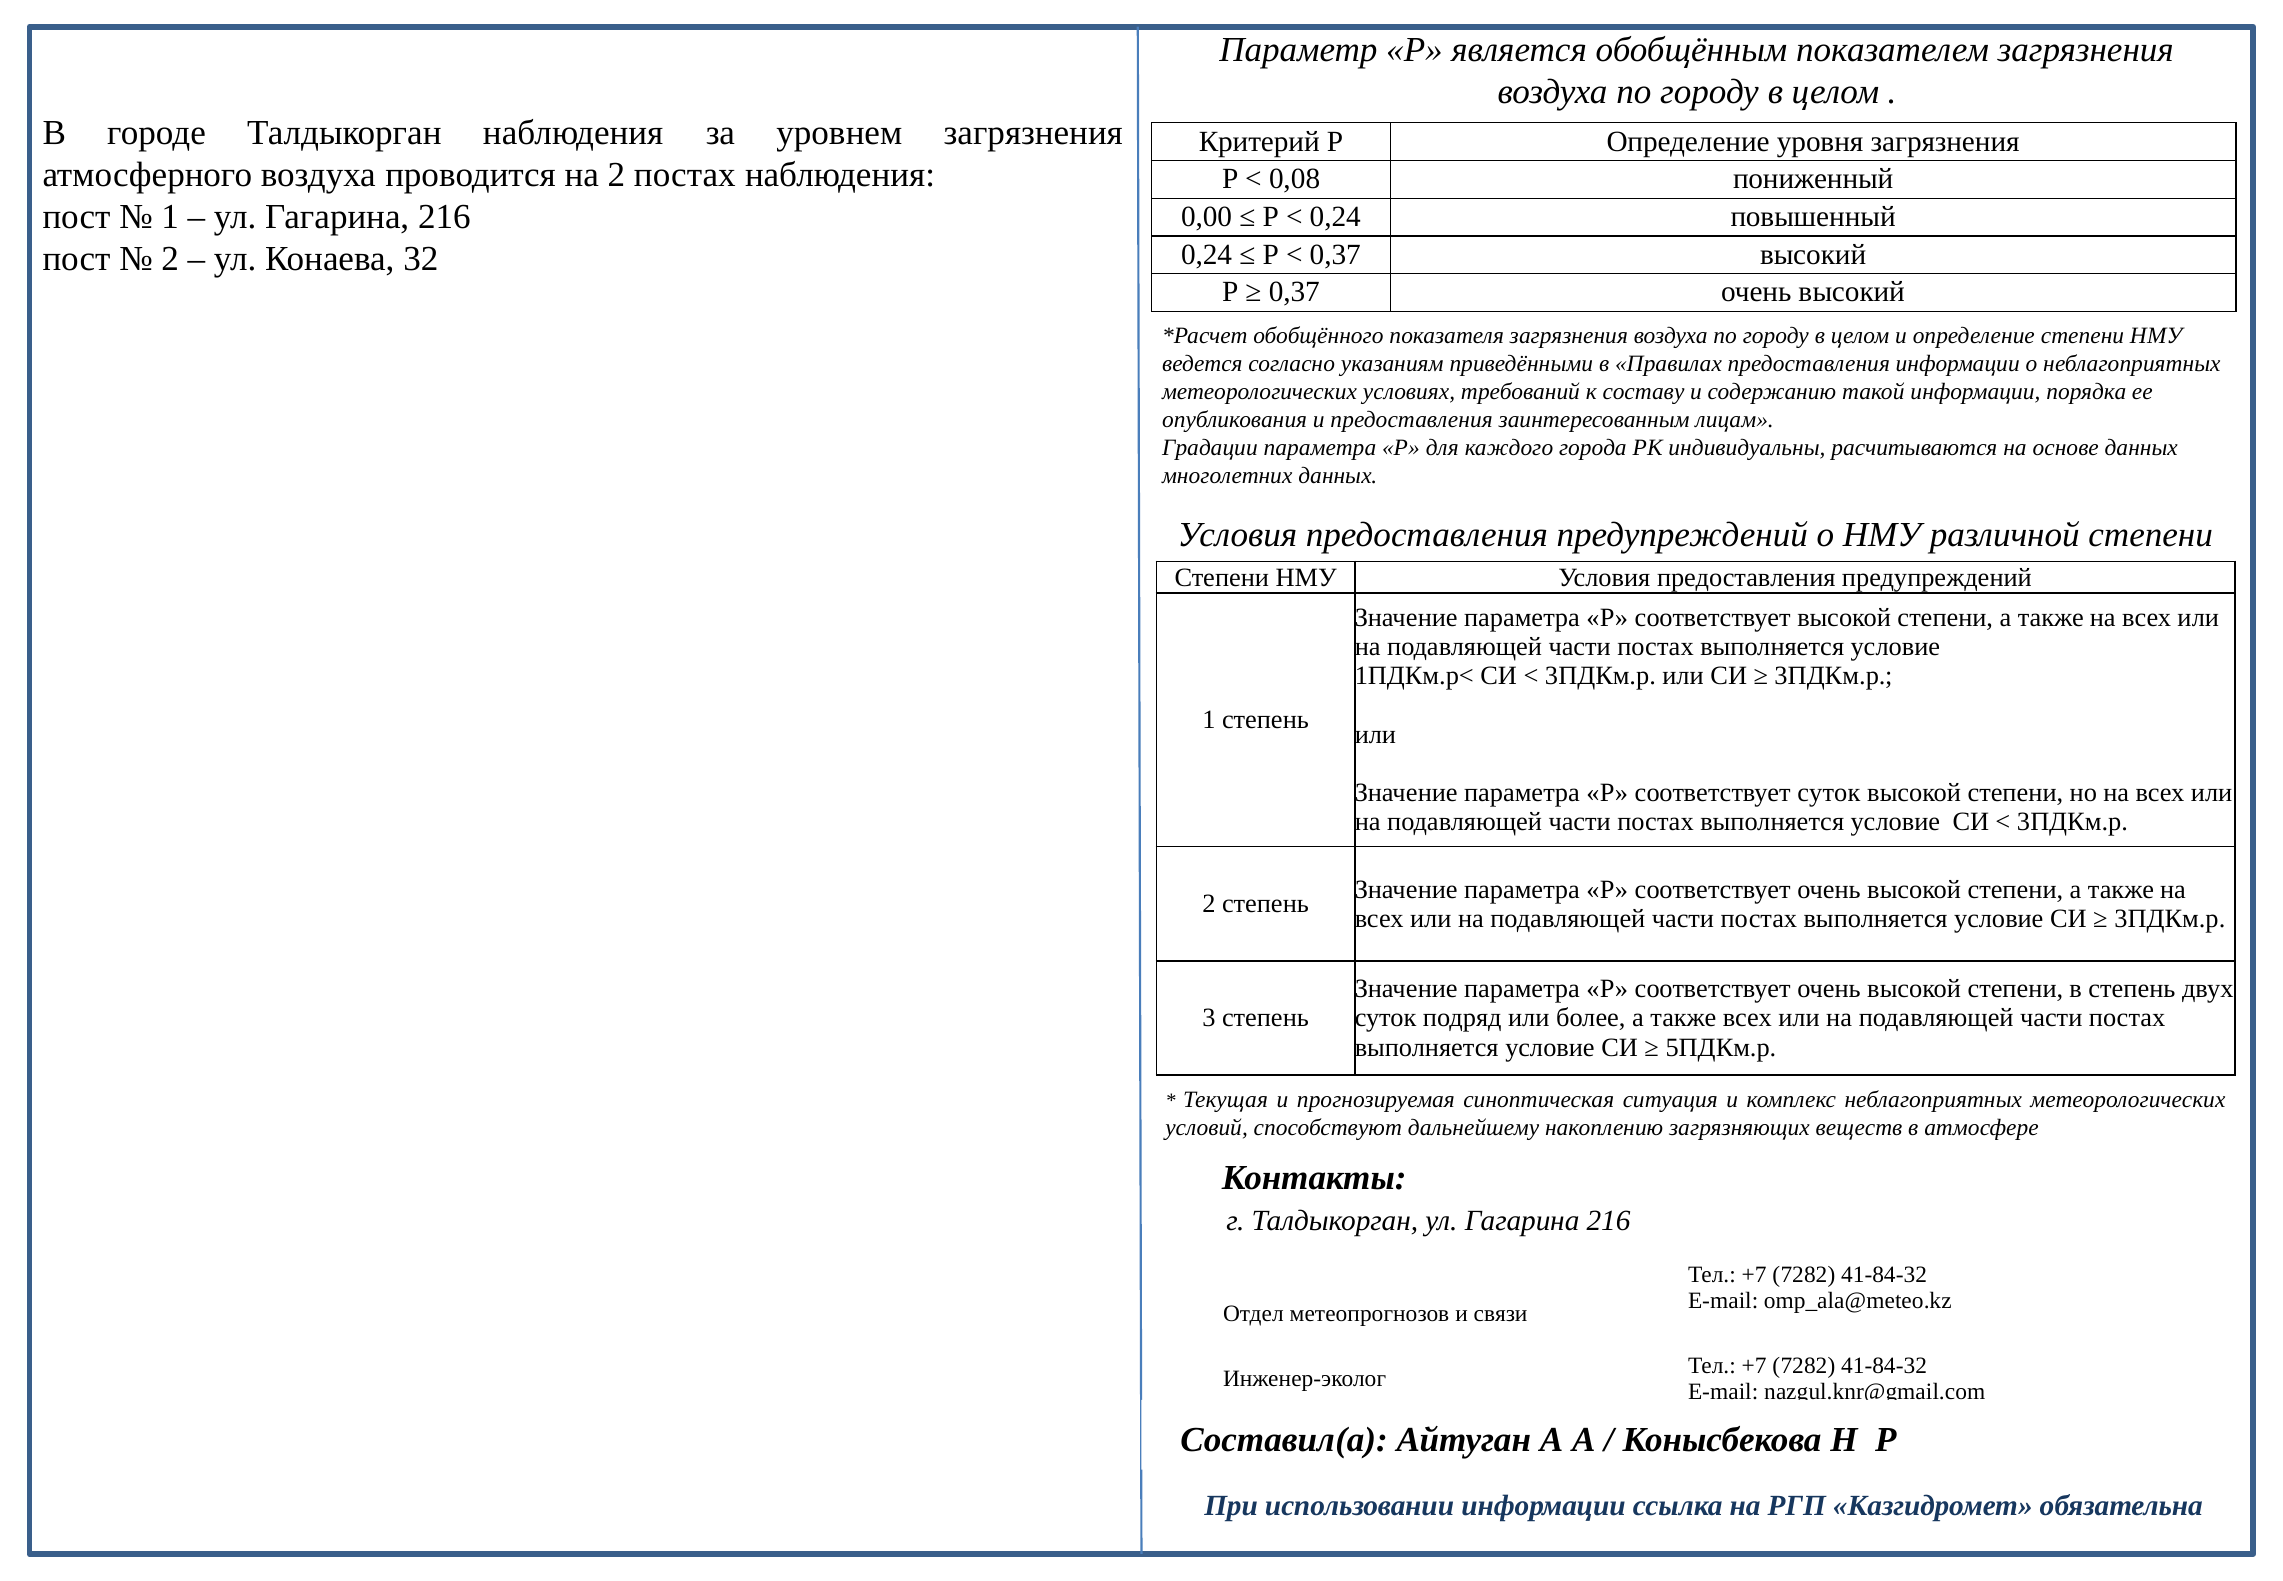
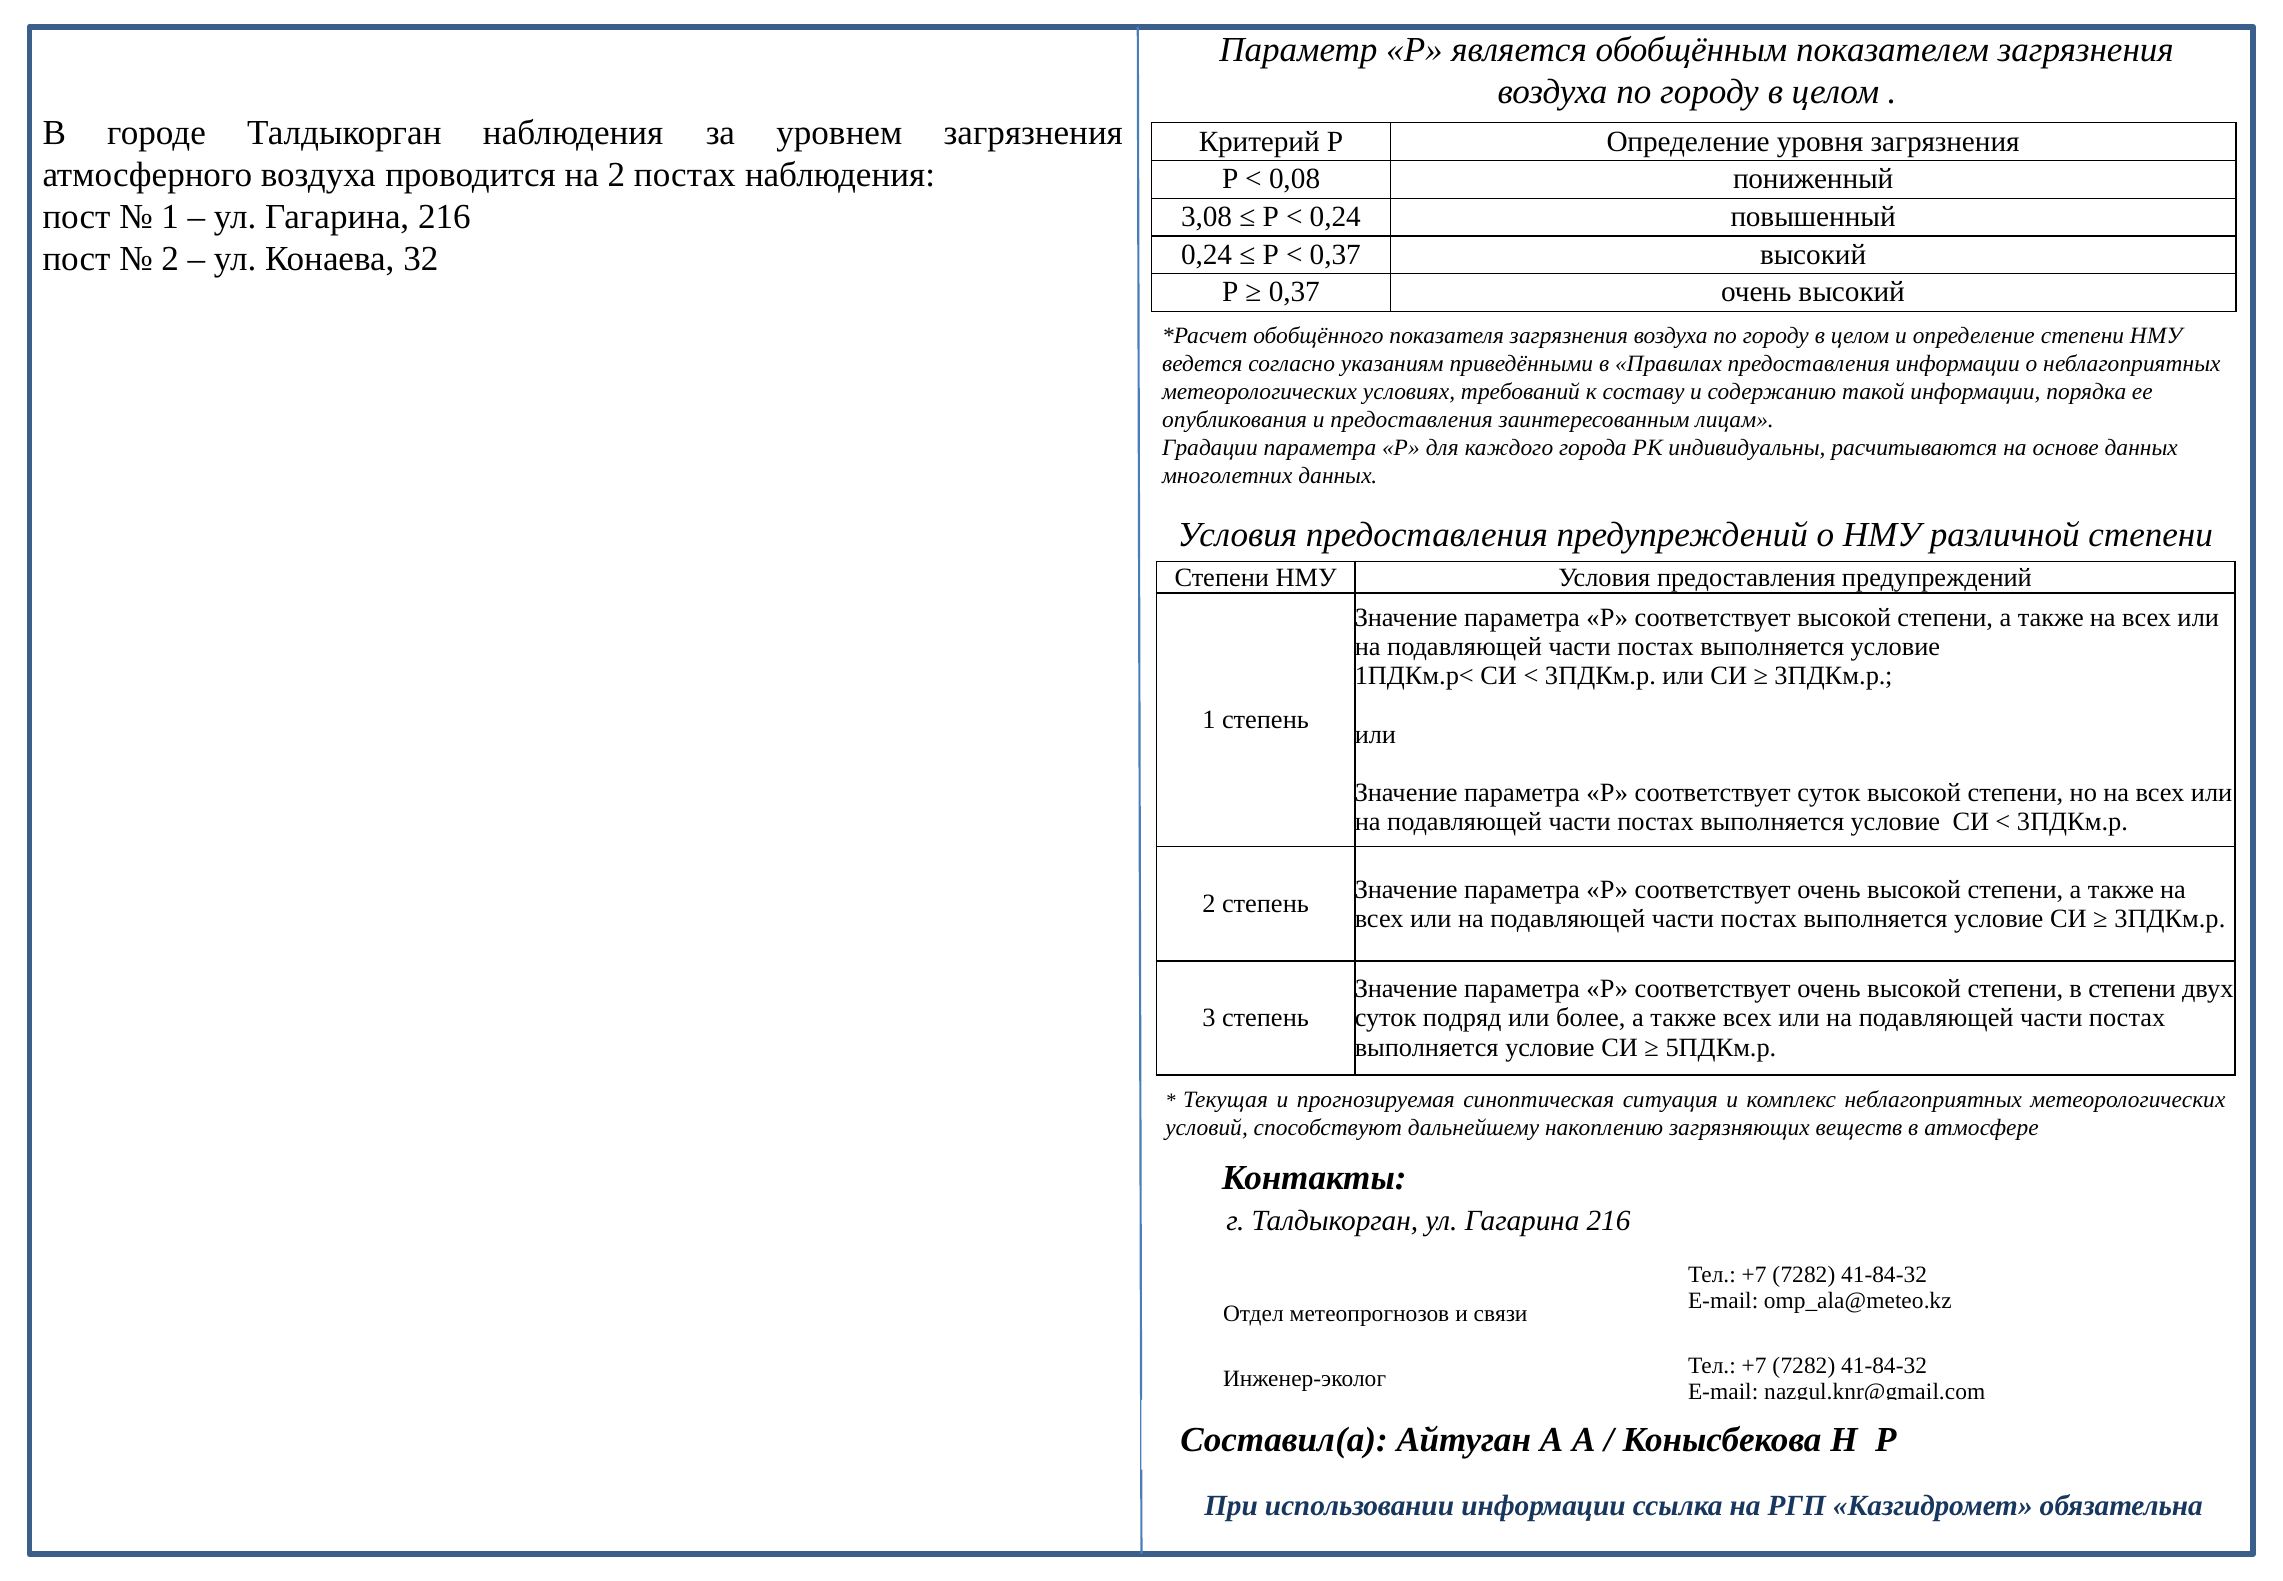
0,00: 0,00 -> 3,08 (1207, 217)
в степень: степень -> степени (2132, 989)
